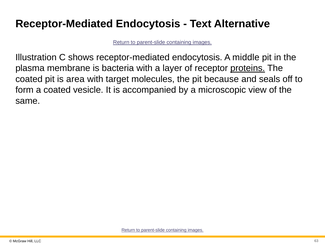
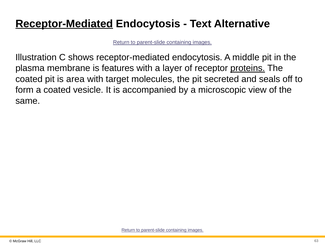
Receptor-Mediated underline: none -> present (64, 24)
bacteria: bacteria -> features (118, 68)
because: because -> secreted (222, 79)
